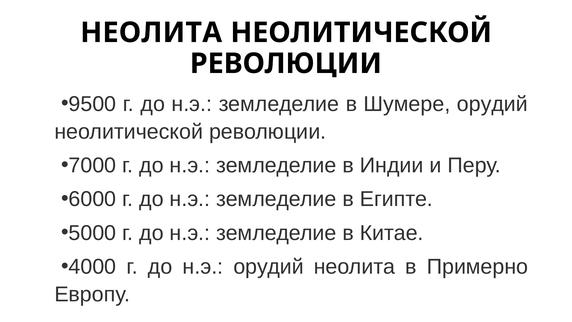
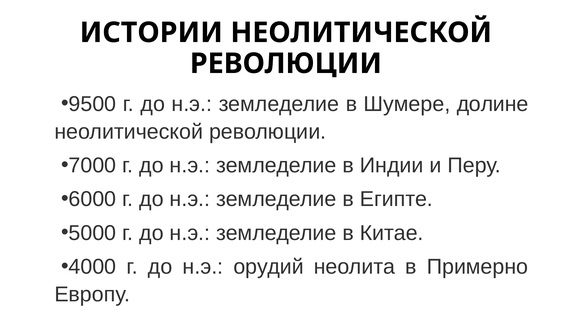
НЕОЛИТА: НЕОЛИТА -> ИСТОРИИ (151, 33)
Шумере орудий: орудий -> долине (492, 104)
